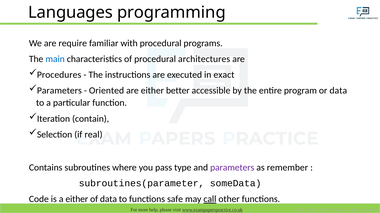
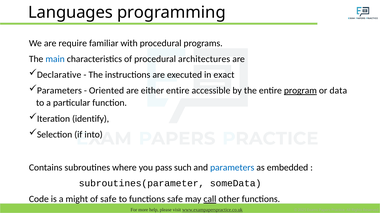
Procedures: Procedures -> Declarative (59, 75)
either better: better -> entire (178, 91)
program underline: none -> present (300, 91)
contain: contain -> identify (91, 119)
real: real -> into (94, 135)
type: type -> such (183, 168)
parameters colour: purple -> blue (232, 168)
remember: remember -> embedded (287, 168)
a either: either -> might (77, 200)
of data: data -> safe (108, 200)
